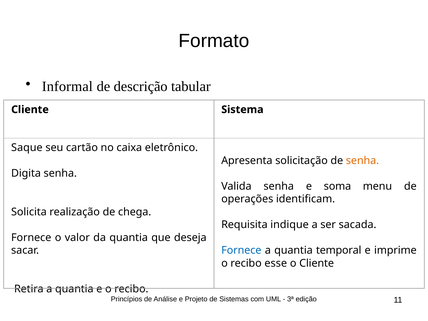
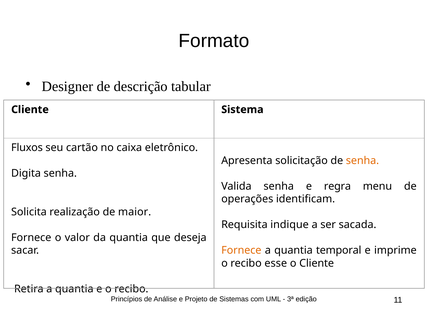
Informal: Informal -> Designer (67, 87)
Saque: Saque -> Fluxos (27, 148)
soma: soma -> regra (337, 186)
chega: chega -> maior (135, 212)
Fornece colour: blue -> orange (241, 250)
